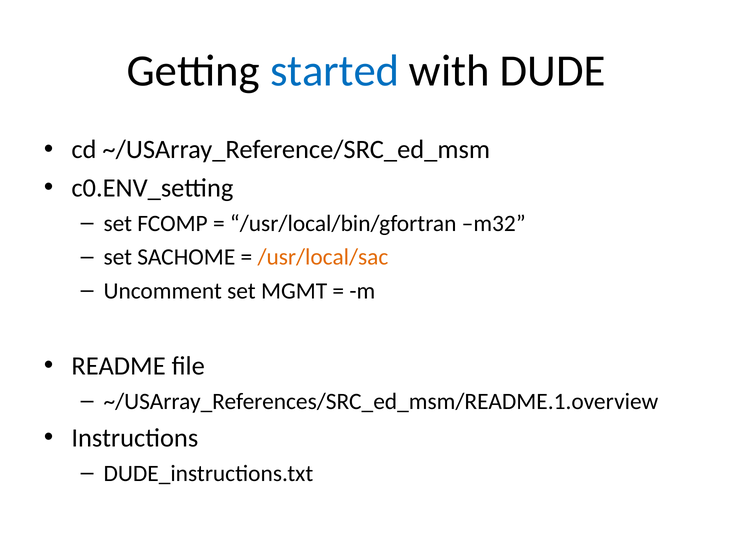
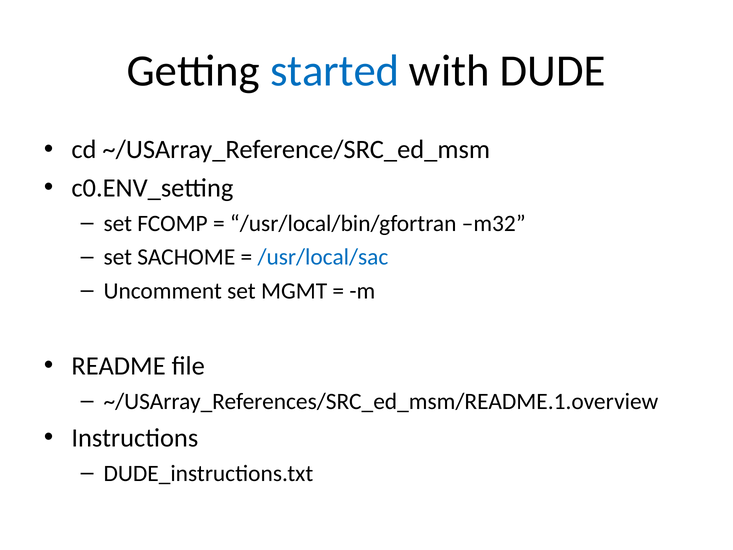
/usr/local/sac colour: orange -> blue (323, 257)
